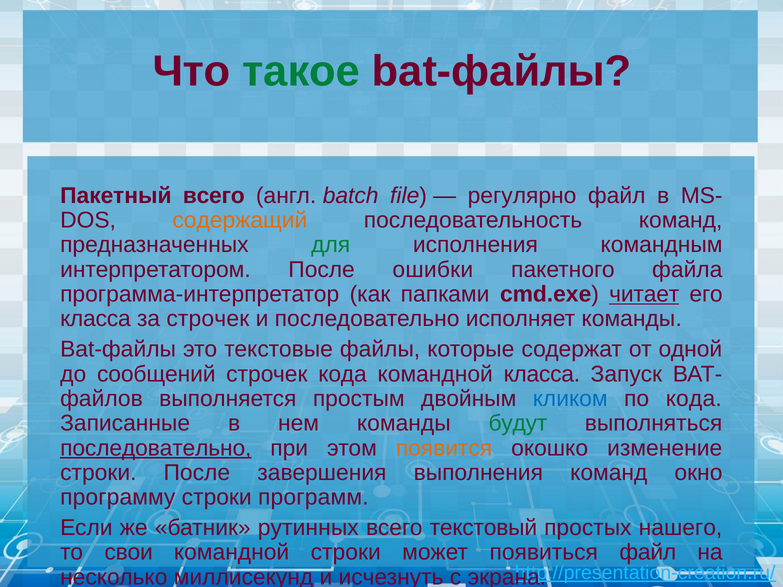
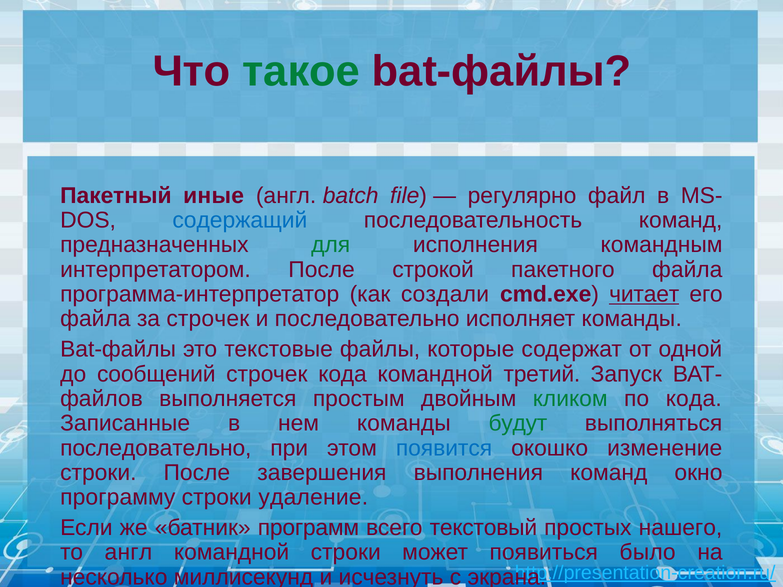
Пакетный всего: всего -> иные (214, 196)
содержащий colour: orange -> blue (240, 220)
ошибки: ошибки -> строкой (433, 270)
папками: папками -> создали (445, 294)
класса: класса -> файла (95, 319)
командной класса: класса -> третий (542, 374)
кликом colour: blue -> green (570, 399)
последовательно underline: present -> none (156, 448)
появится colour: orange -> blue (444, 448)
программ: программ -> удаление (313, 497)
рутинных: рутинных -> программ (308, 528)
то свои: свои -> англ (128, 553)
появиться файл: файл -> было (648, 553)
